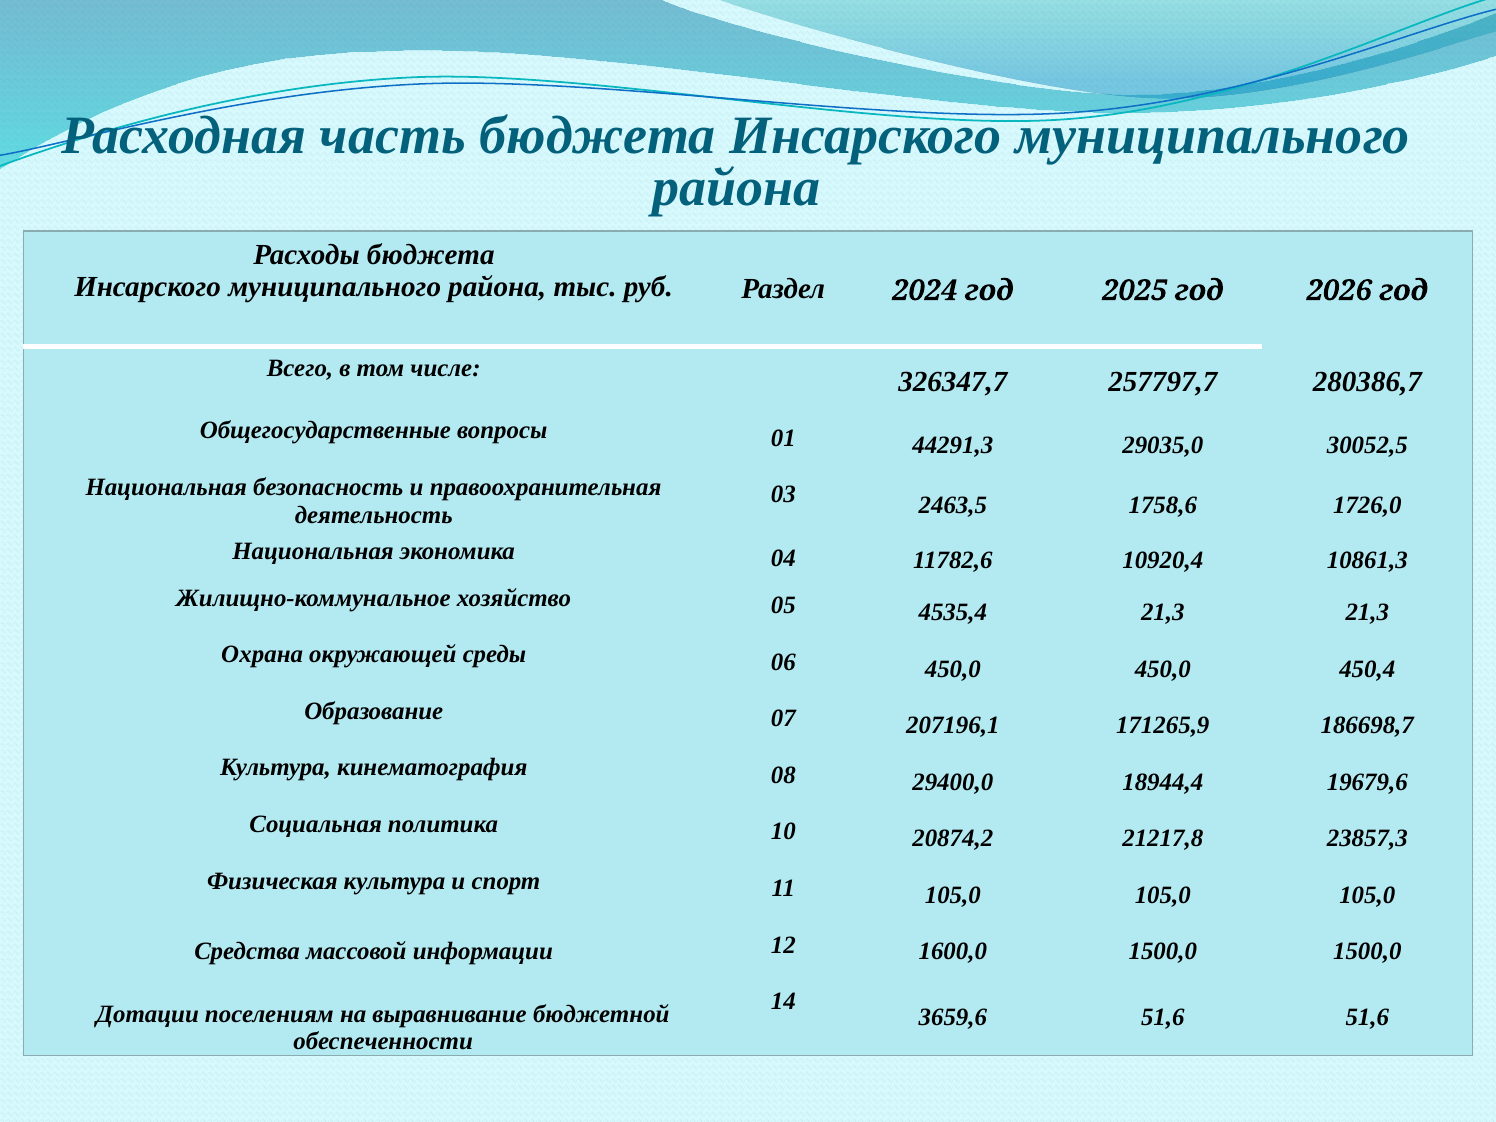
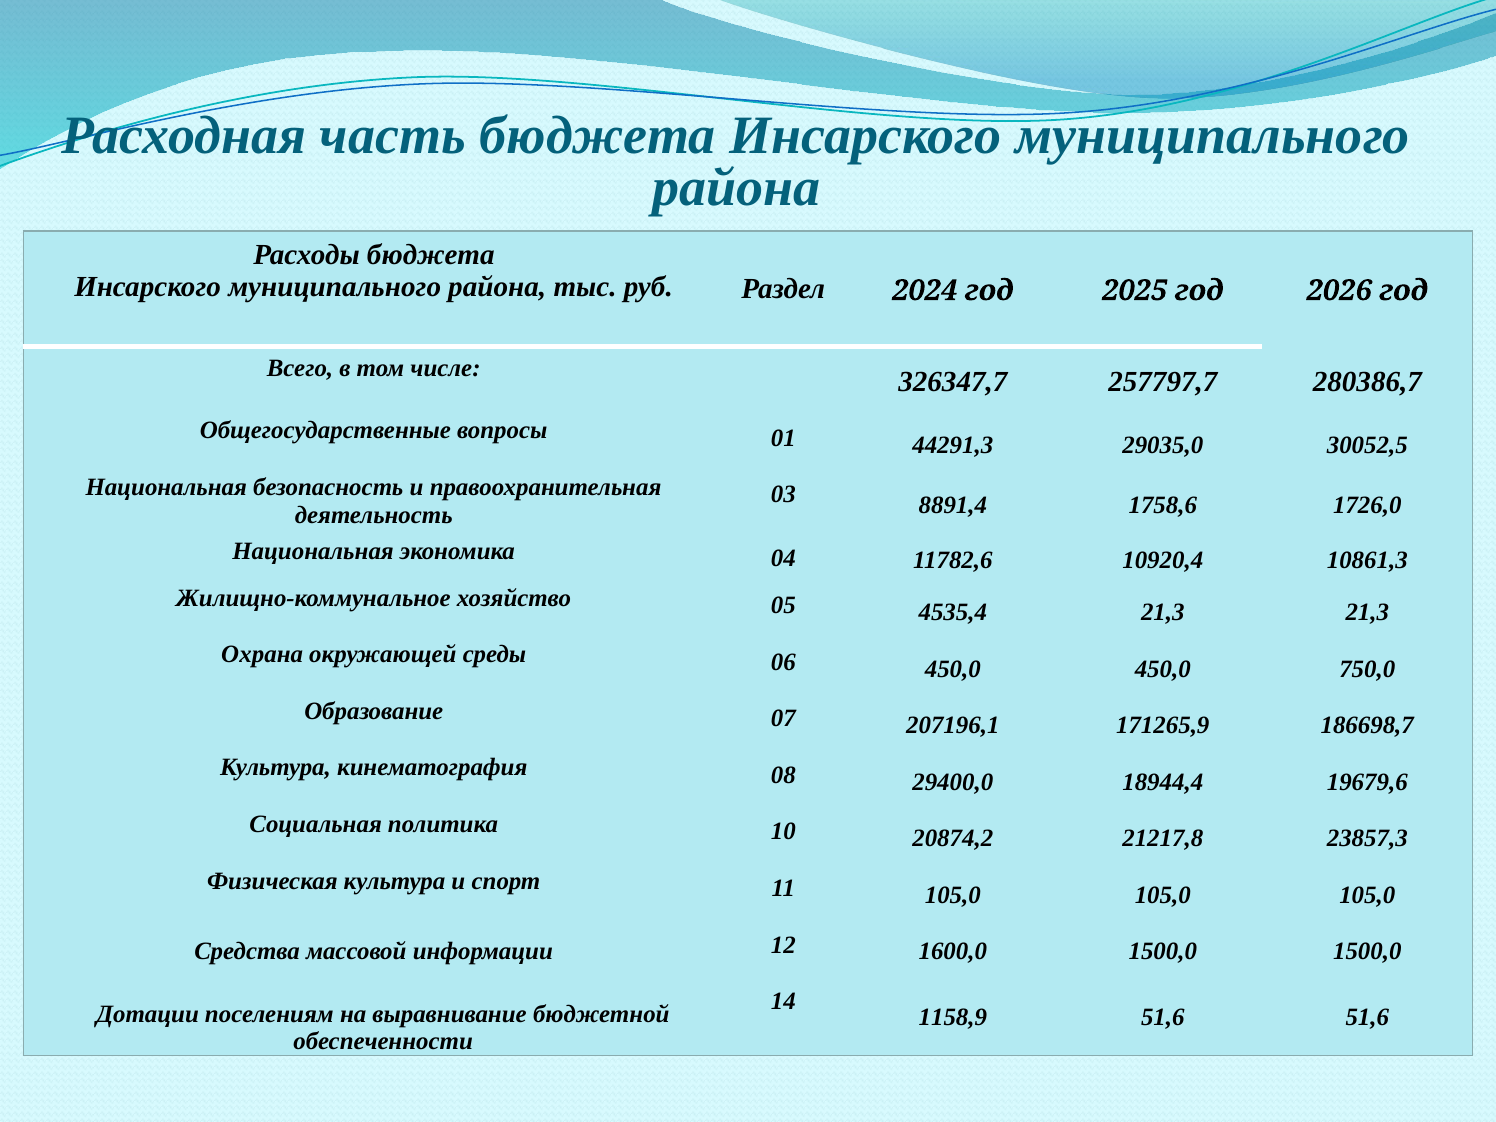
2463,5: 2463,5 -> 8891,4 (953, 505)
450,4: 450,4 -> 750,0 (1367, 669)
3659,6: 3659,6 -> 1158,9 (953, 1018)
